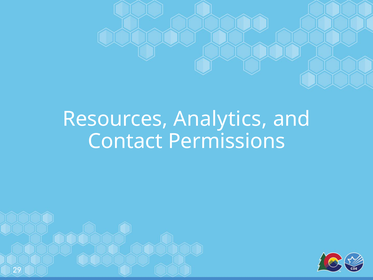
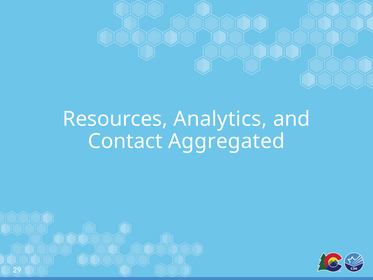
Permissions: Permissions -> Aggregated (226, 141)
